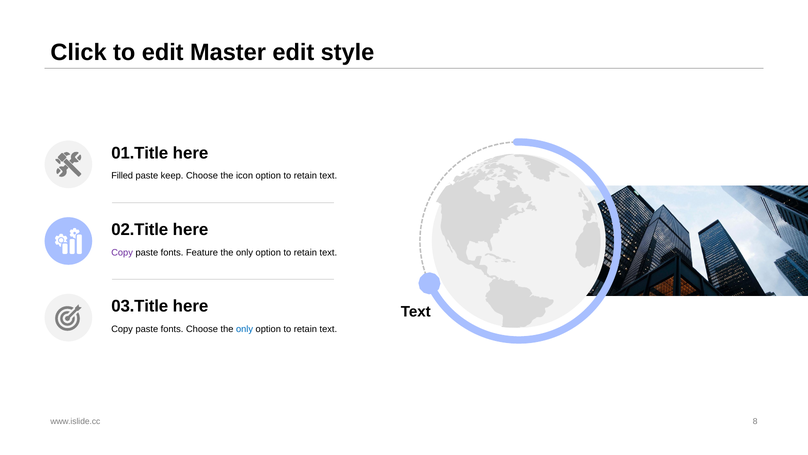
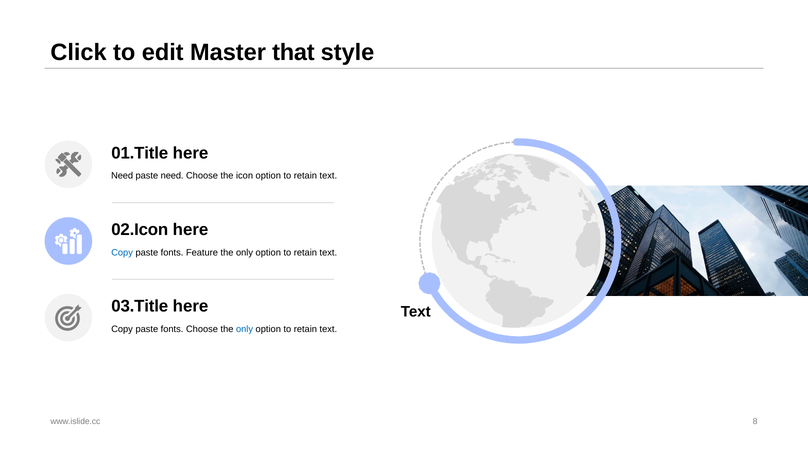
Master edit: edit -> that (293, 52)
Filled: Filled -> Need (122, 176)
paste keep: keep -> need (172, 176)
02.Title: 02.Title -> 02.Icon (140, 229)
Copy colour: purple -> blue (122, 252)
